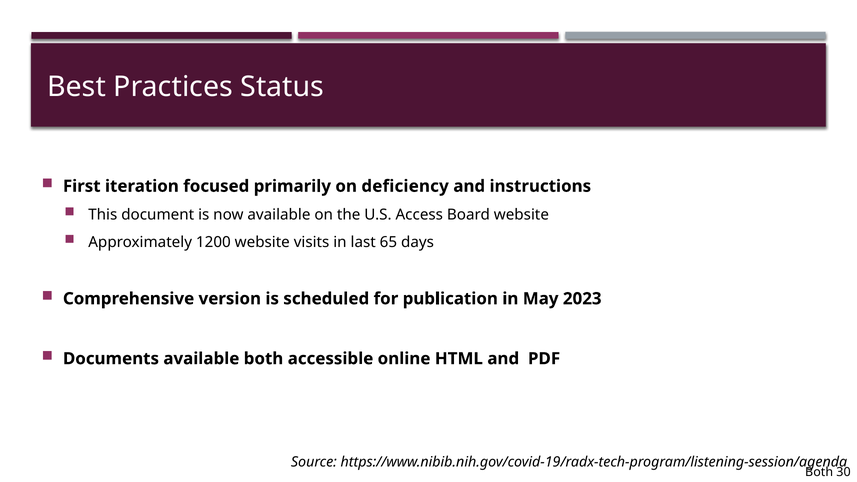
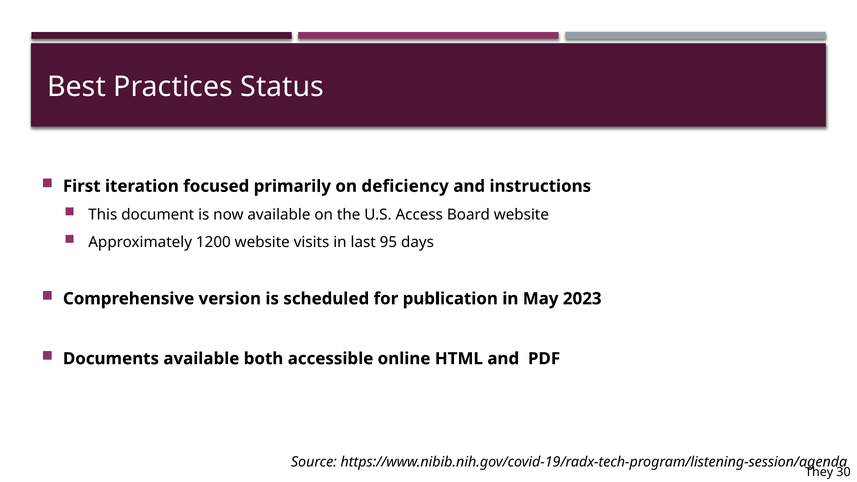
65: 65 -> 95 (388, 242)
Both: Both -> They (819, 472)
